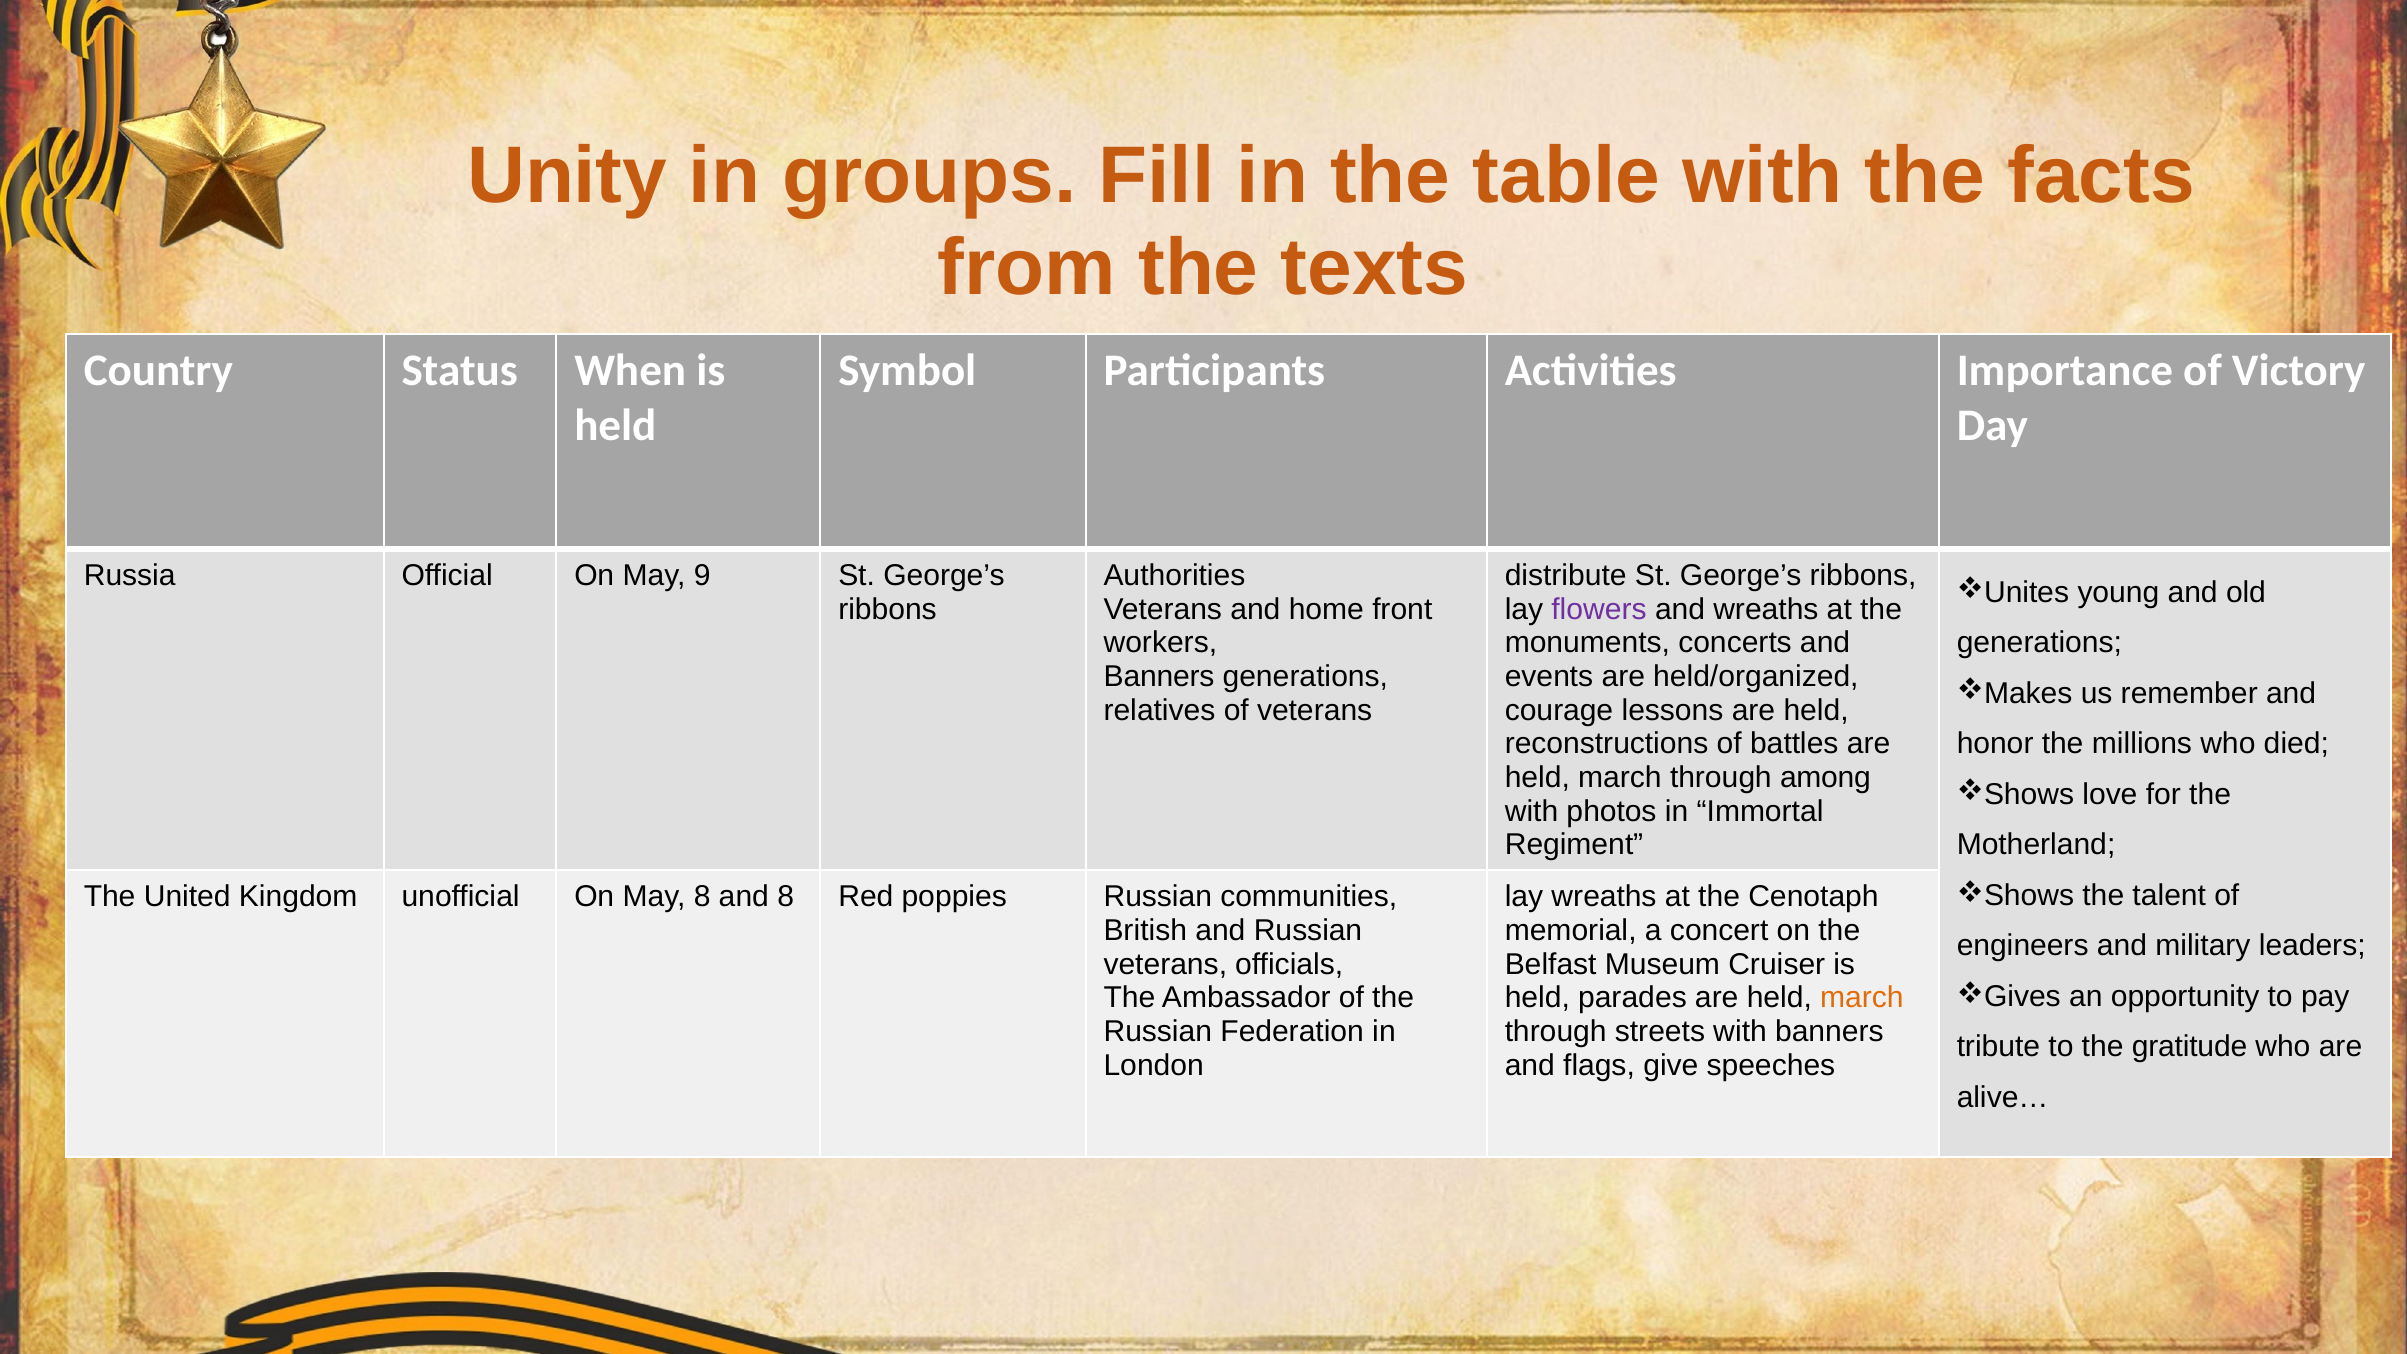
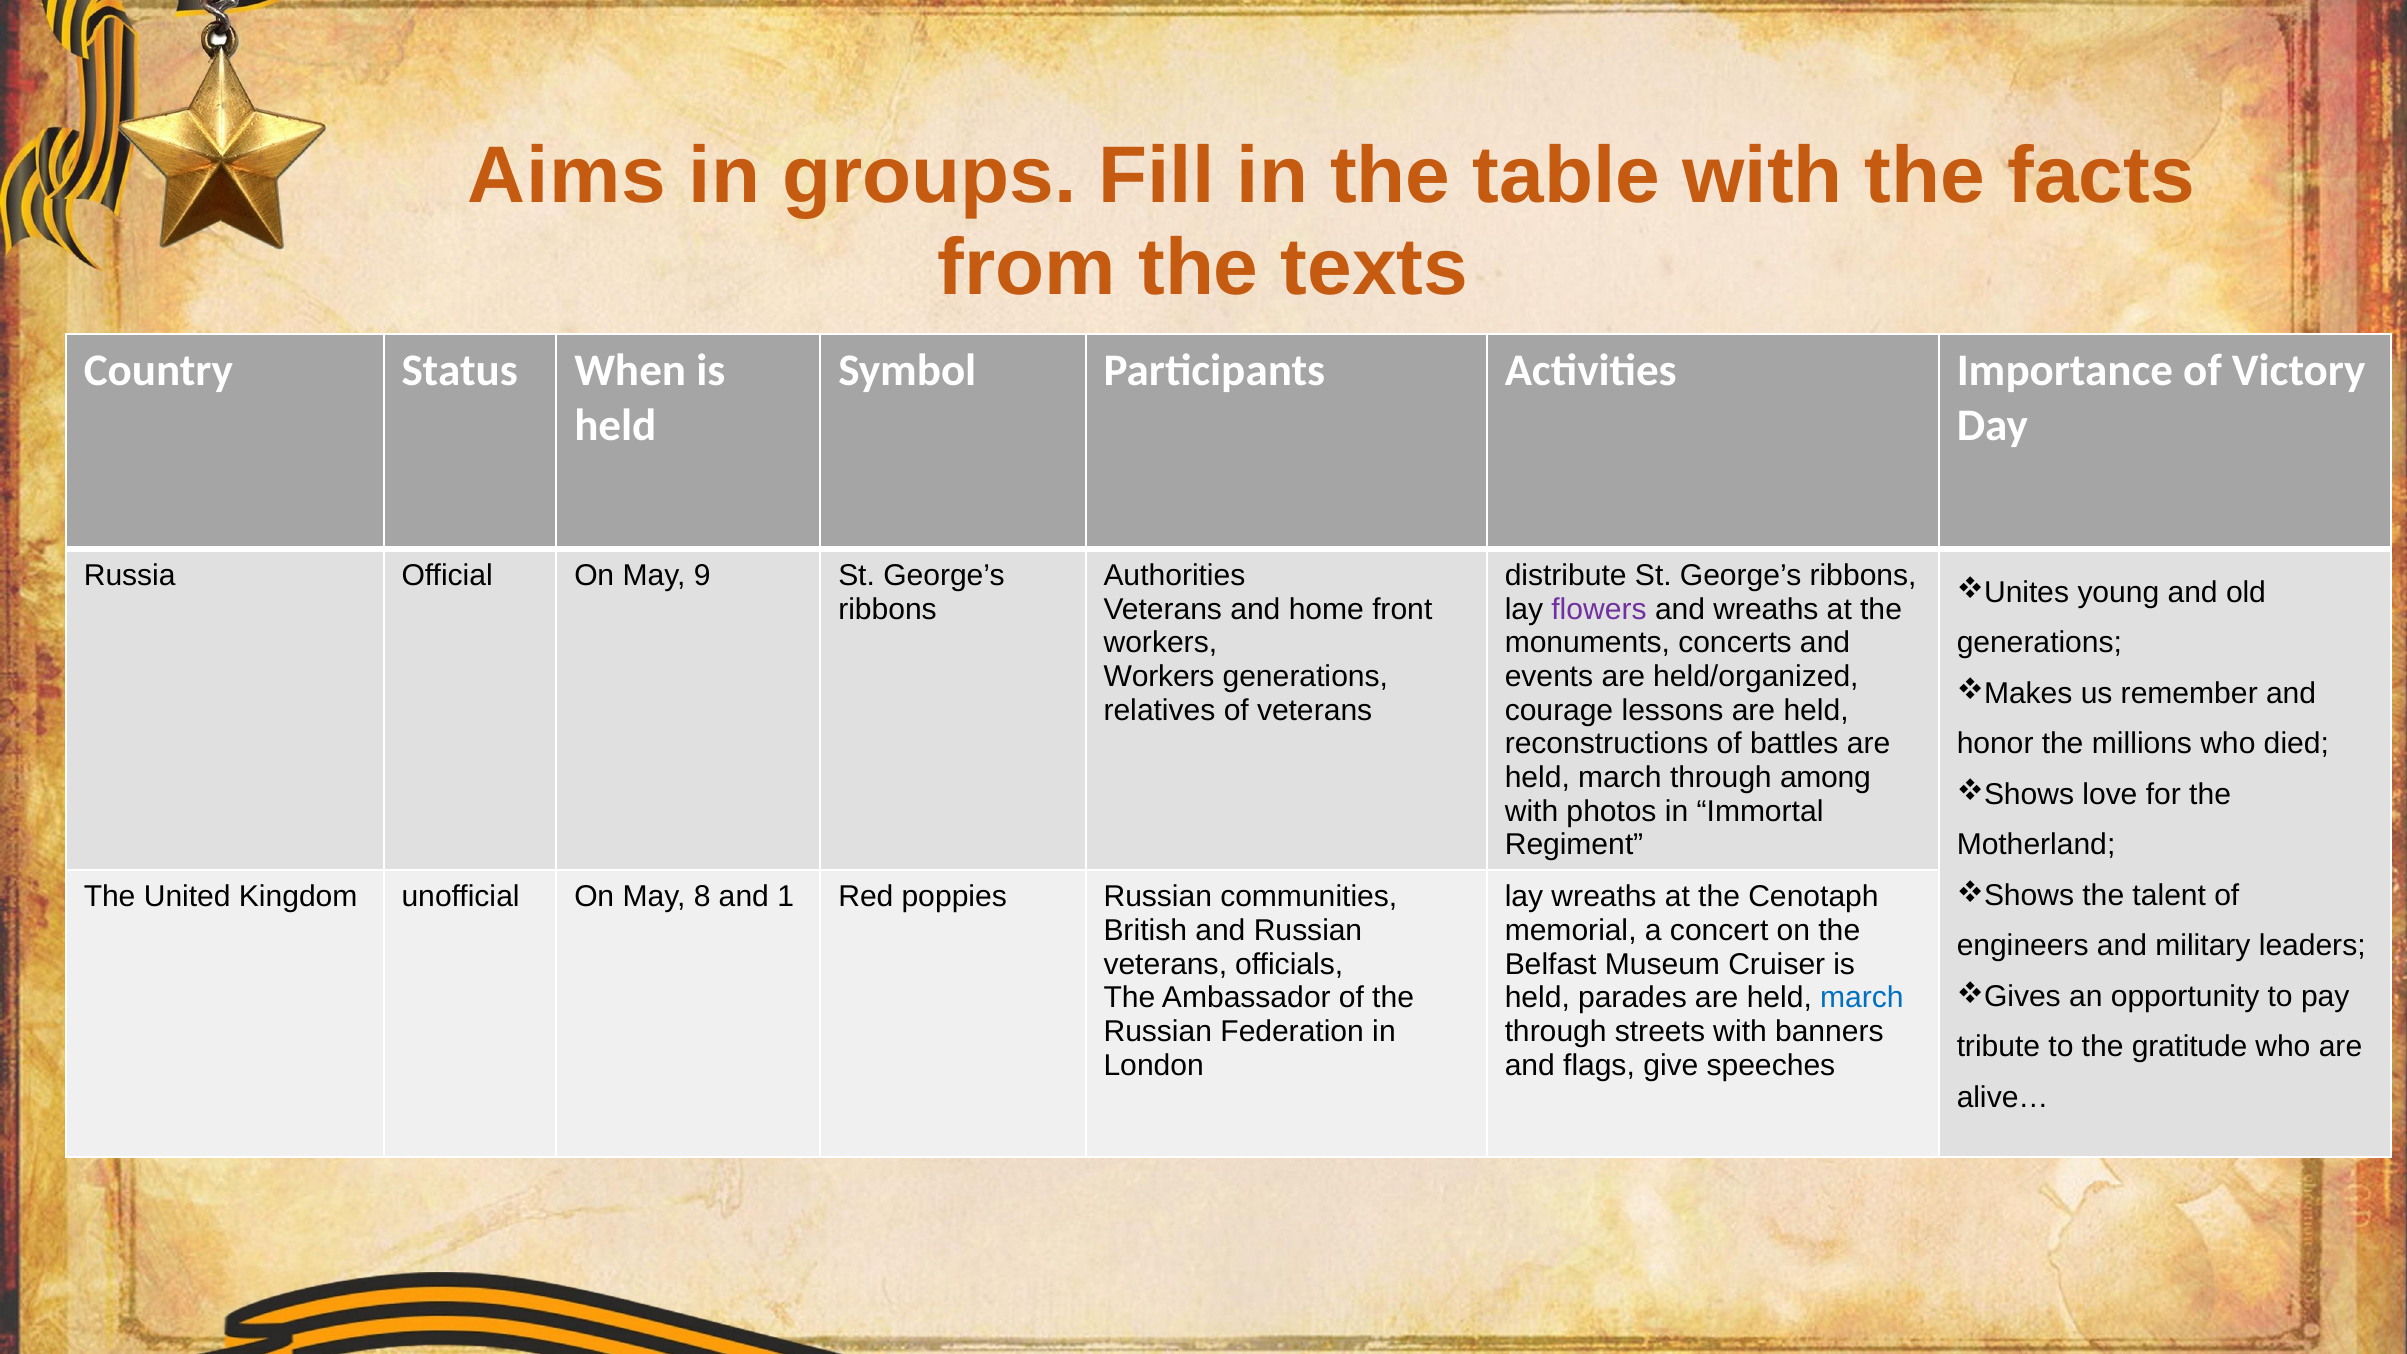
Unity: Unity -> Aims (567, 177)
Banners: Banners -> Workers (1159, 676)
and 8: 8 -> 1 (786, 897)
march colour: orange -> blue (1862, 998)
